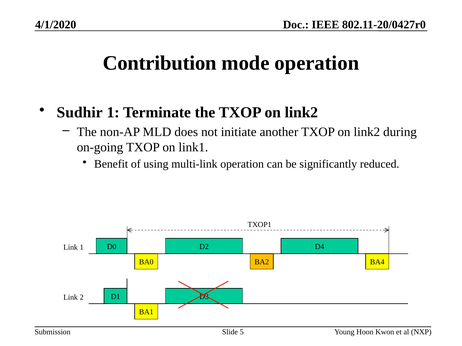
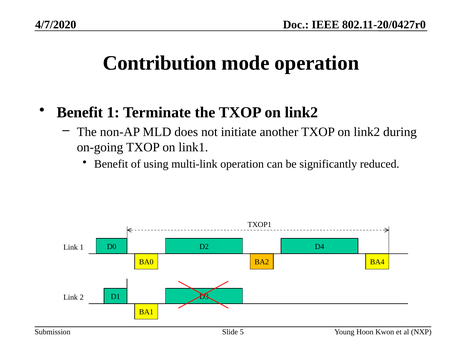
4/1/2020: 4/1/2020 -> 4/7/2020 (56, 25)
Sudhir: Sudhir -> Benefit (80, 113)
